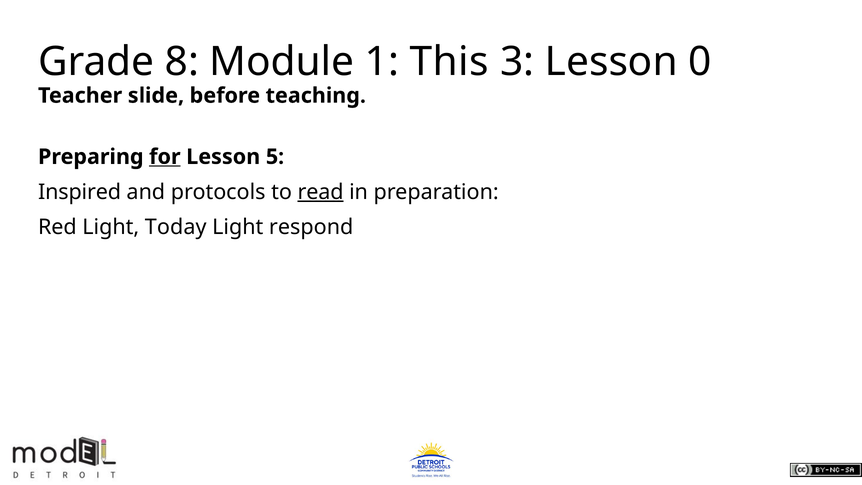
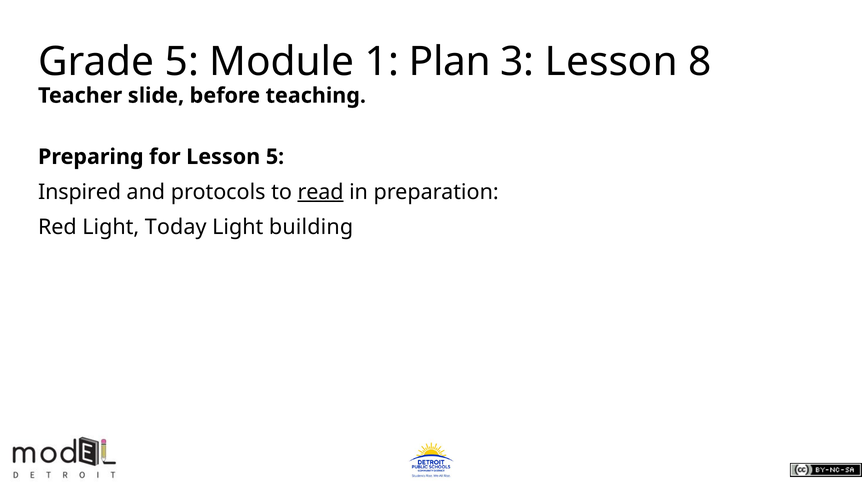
Grade 8: 8 -> 5 (182, 62)
This: This -> Plan (450, 62)
0: 0 -> 8 (700, 62)
for underline: present -> none (165, 157)
respond: respond -> building (311, 227)
